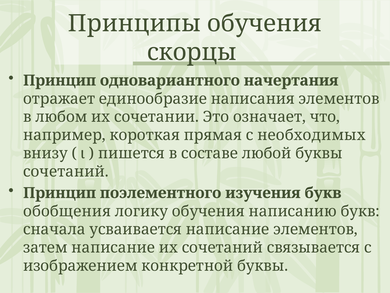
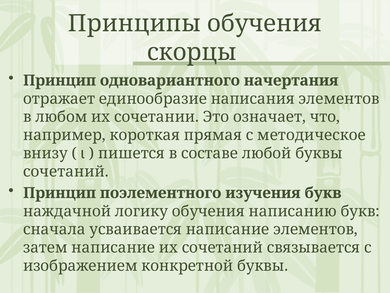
необходимых: необходимых -> методическое (312, 135)
обобщения: обобщения -> наждачной (67, 211)
